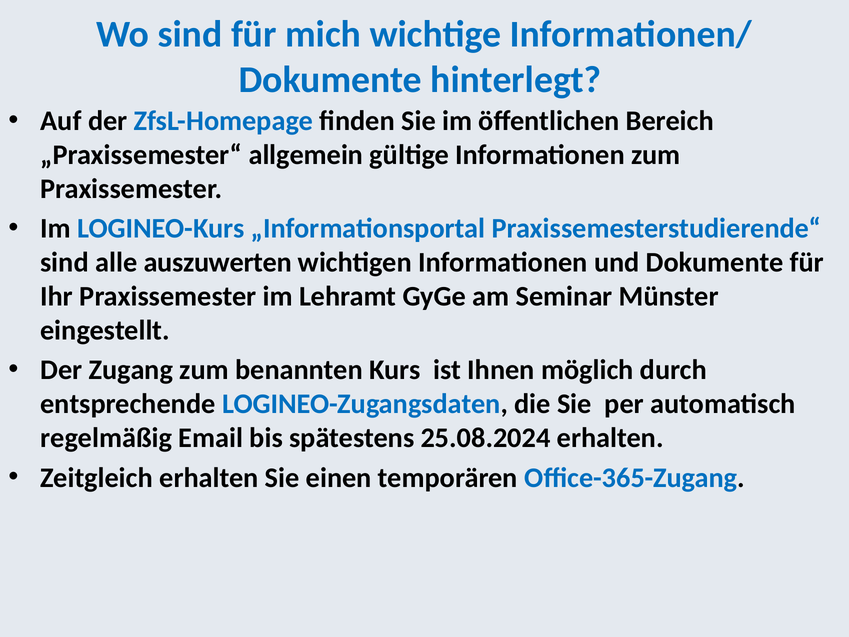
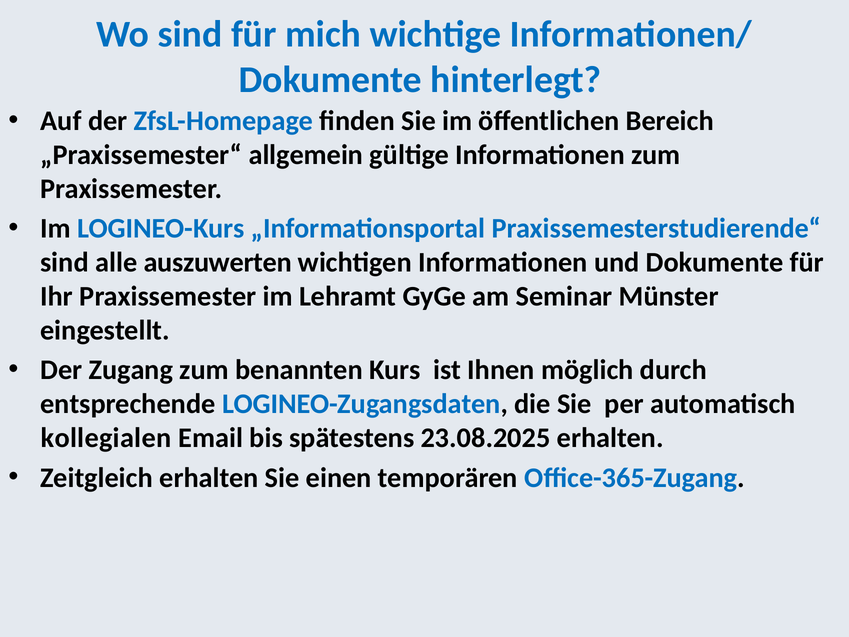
regelmäßig: regelmäßig -> kollegialen (106, 438)
25.08.2024: 25.08.2024 -> 23.08.2025 (486, 438)
